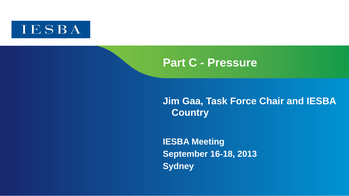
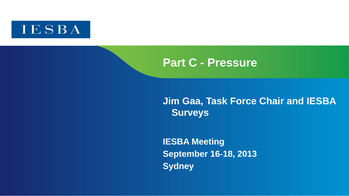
Country: Country -> Surveys (190, 113)
